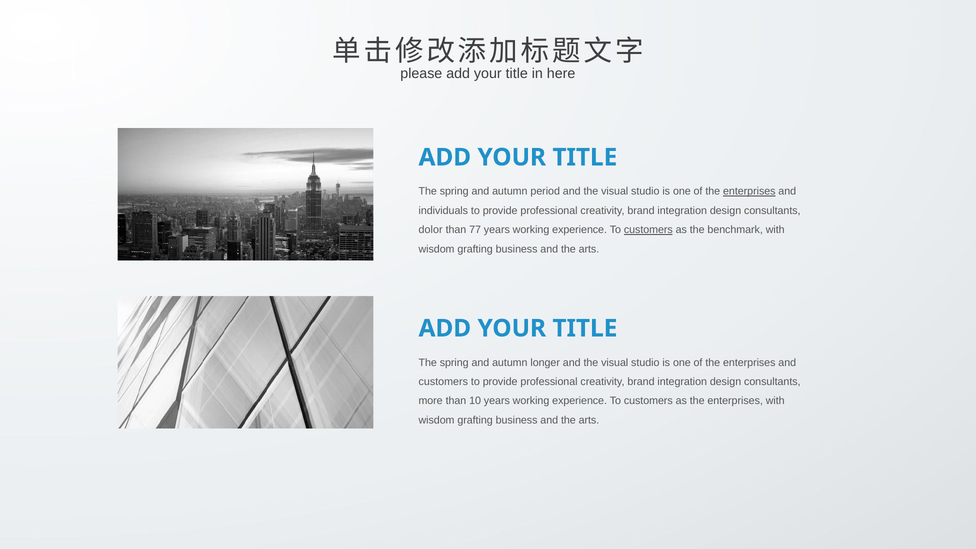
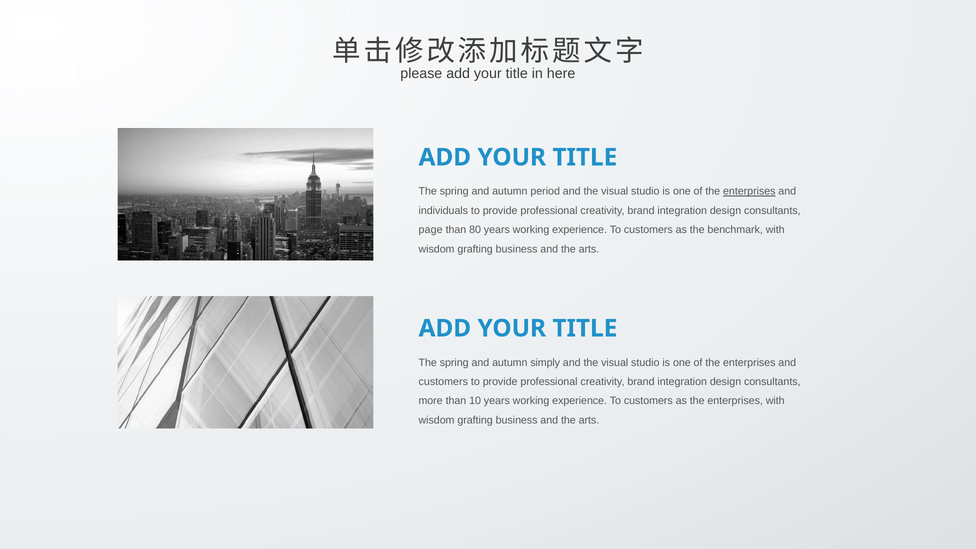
dolor: dolor -> page (431, 230)
77: 77 -> 80 (475, 230)
customers underline: present -> none (648, 230)
longer: longer -> simply (545, 363)
